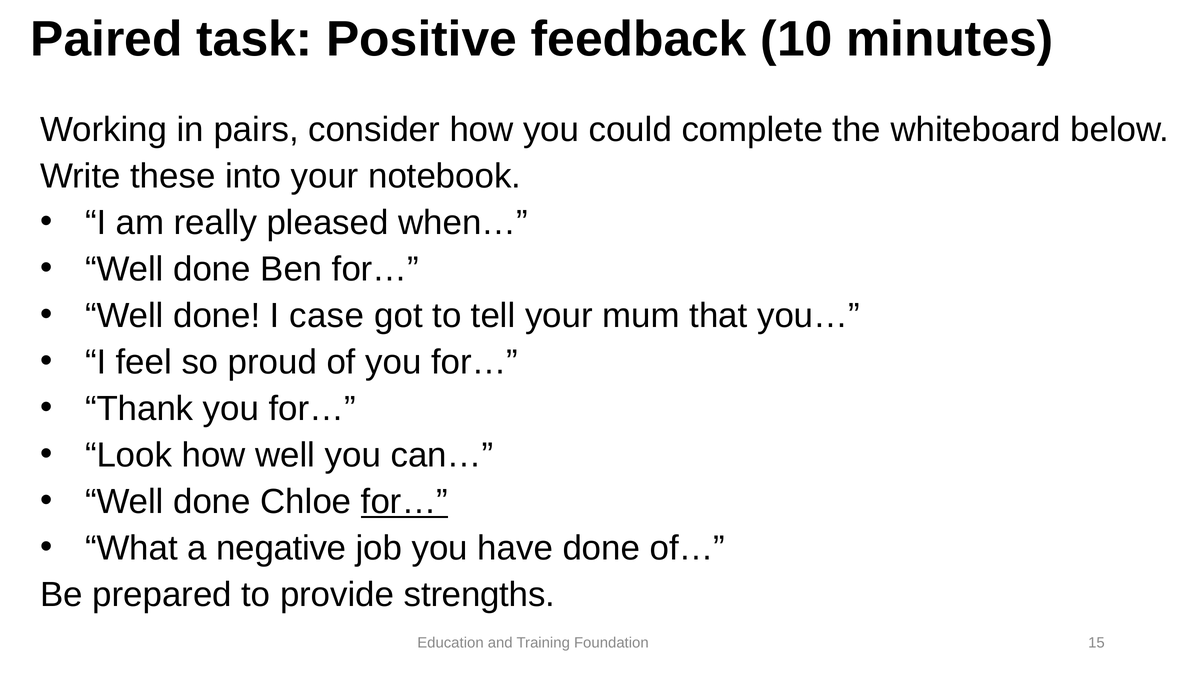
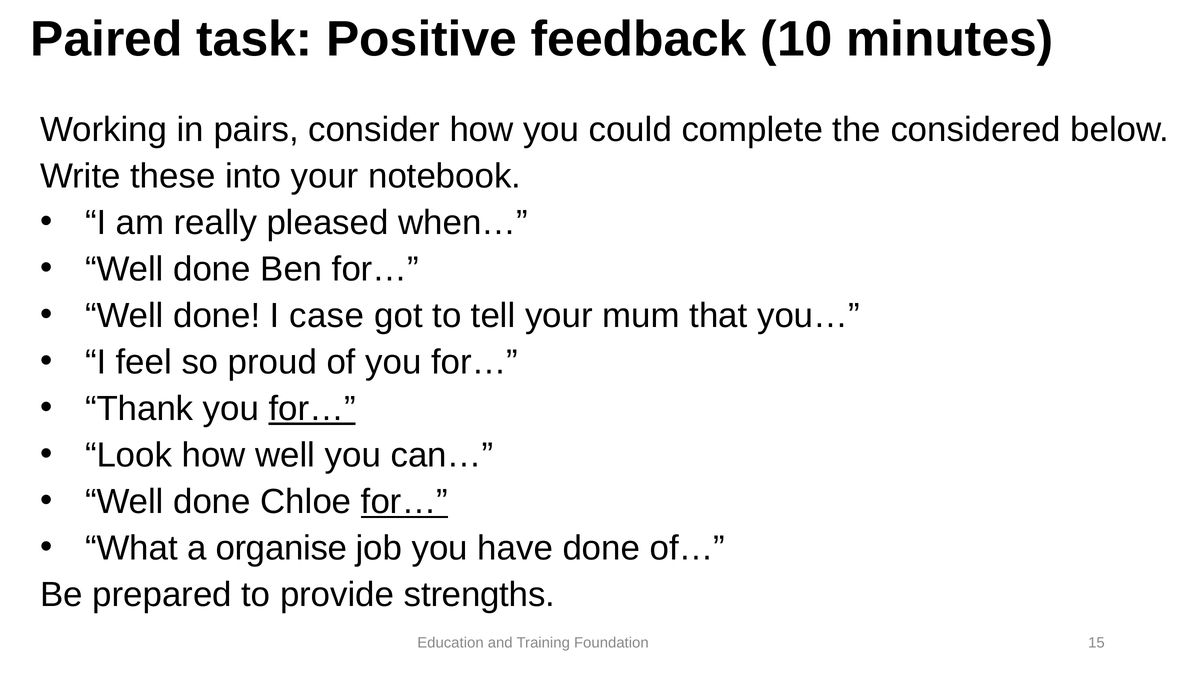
whiteboard: whiteboard -> considered (976, 130)
for… underline: none -> present (312, 409)
negative: negative -> organise (281, 548)
